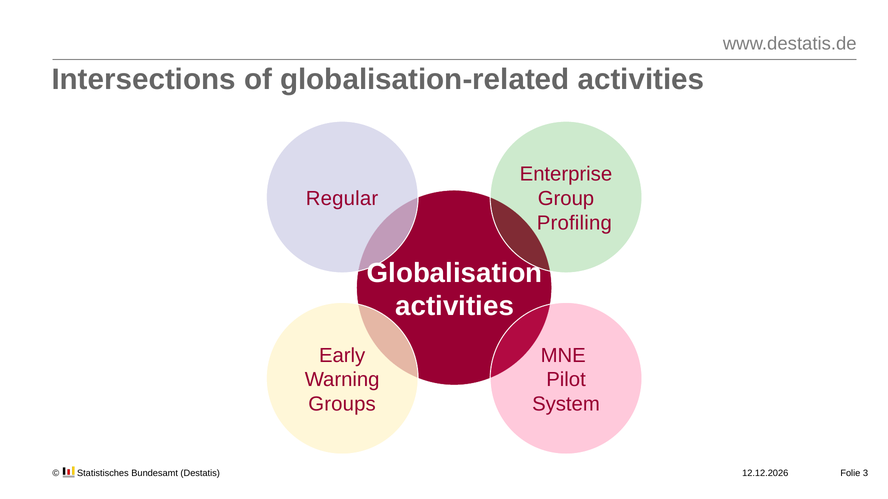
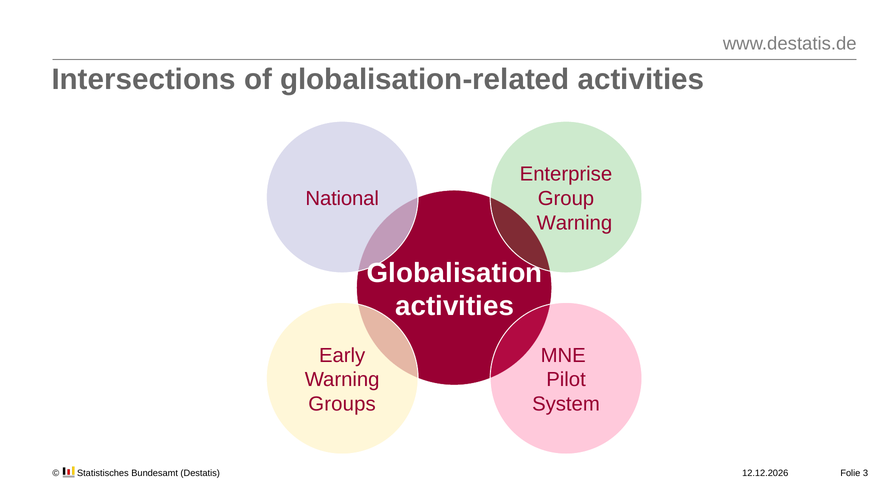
Regular: Regular -> National (342, 199)
Profiling: Profiling -> Warning (574, 223)
